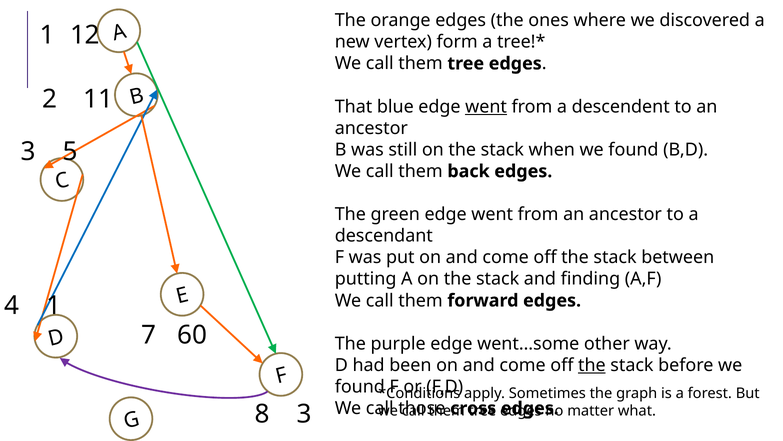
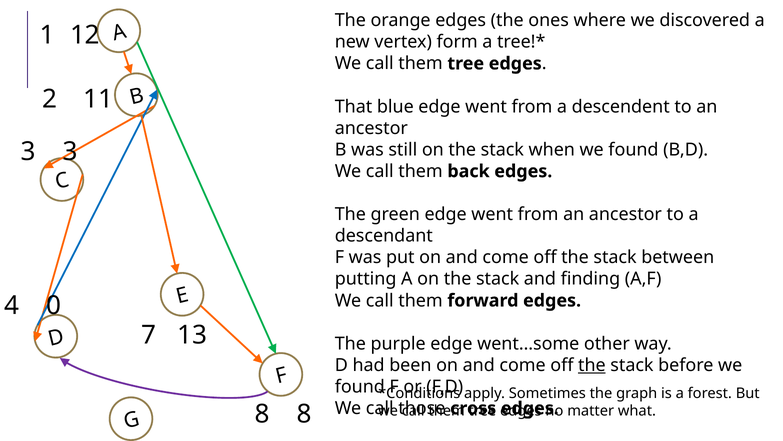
went underline: present -> none (486, 107)
3 5: 5 -> 3 (70, 151)
4 1: 1 -> 0 (54, 305)
60: 60 -> 13 (192, 335)
8 3: 3 -> 8 (304, 414)
